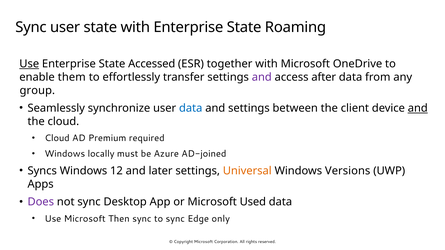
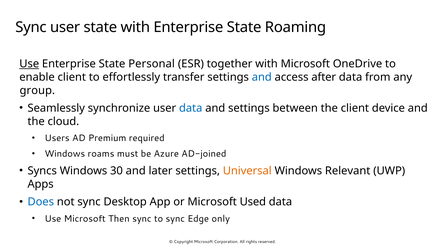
Accessed: Accessed -> Personal (152, 64)
enable them: them -> client (72, 77)
and colour: purple -> blue (262, 77)
and underline: present -> none (418, 108)
Cloud: Cloud -> Users (57, 138)
locally: locally -> roams (101, 154)
12: 12 -> 30 (116, 171)
Versions: Versions -> Relevant (348, 171)
Does colour: purple -> blue (41, 202)
